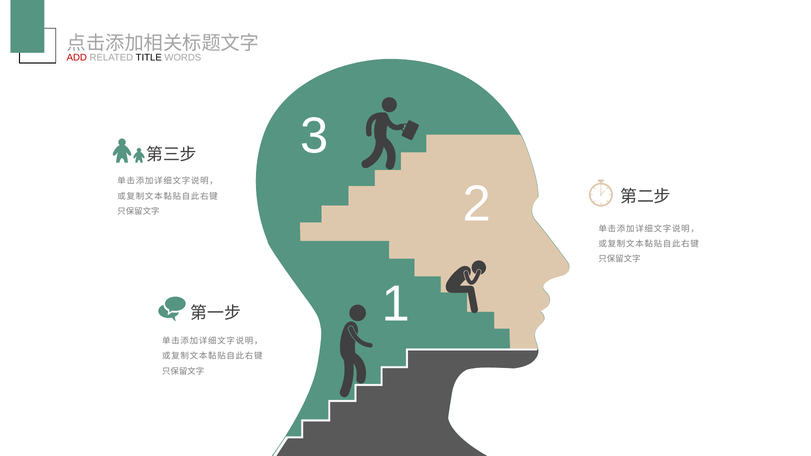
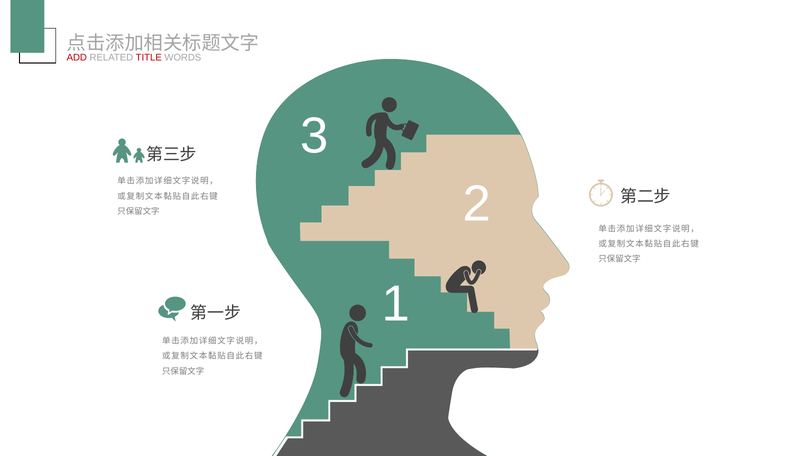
TITLE colour: black -> red (149, 58)
